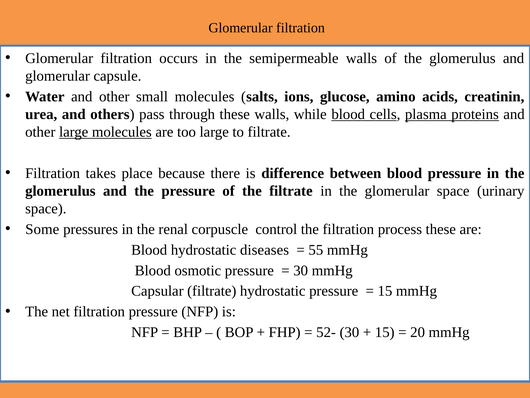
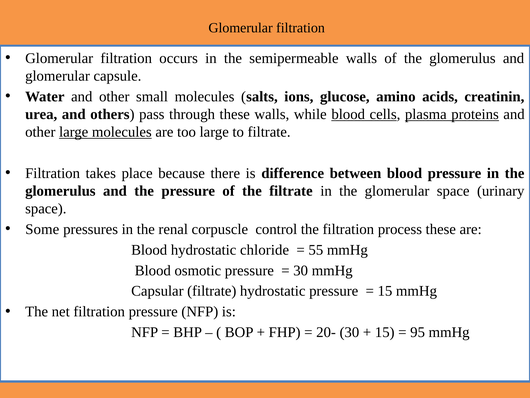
diseases: diseases -> chloride (265, 250)
52-: 52- -> 20- (326, 332)
20: 20 -> 95 (418, 332)
